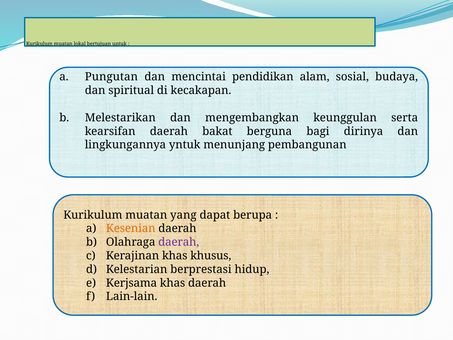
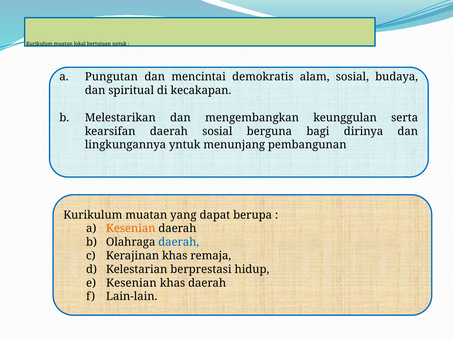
pendidikan: pendidikan -> demokratis (263, 77)
daerah bakat: bakat -> sosial (217, 131)
daerah colour: purple -> blue (179, 242)
khusus: khusus -> remaja (211, 256)
Kerjsama: Kerjsama -> Kesenian (131, 283)
